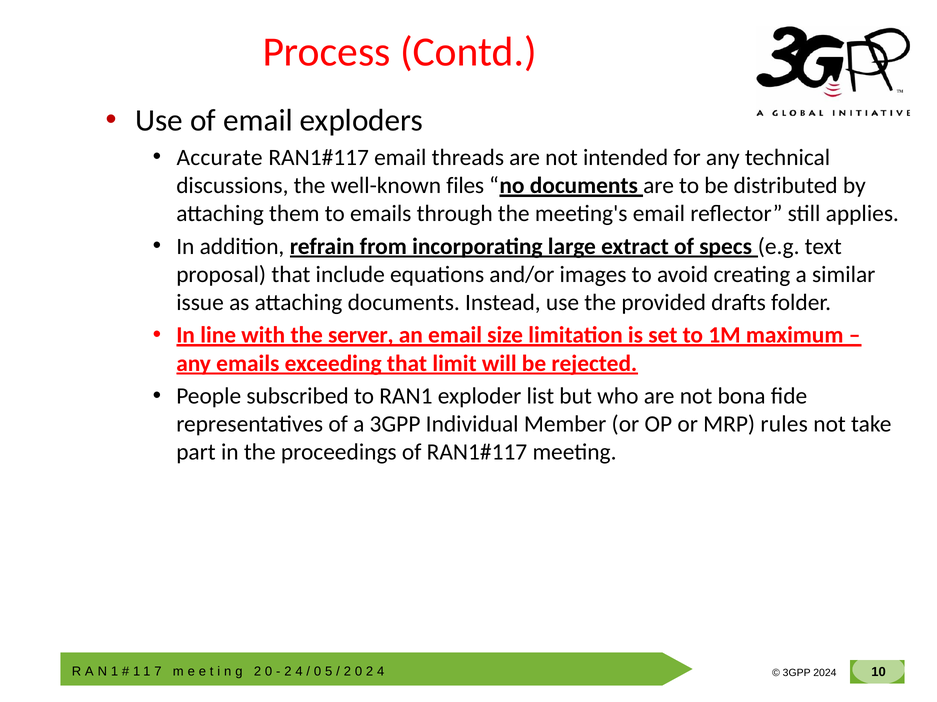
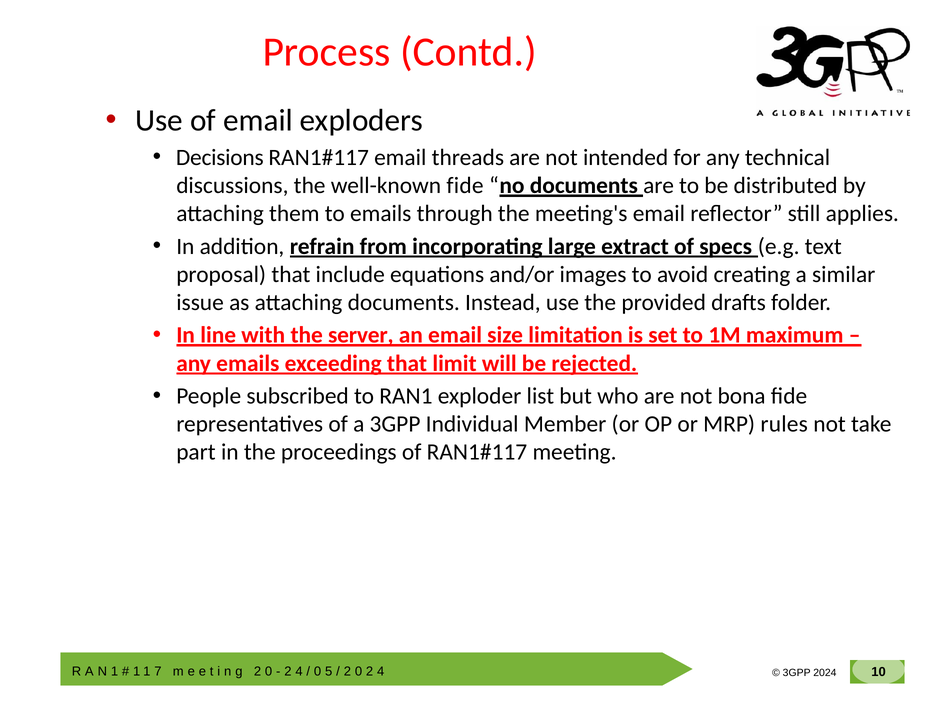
Accurate: Accurate -> Decisions (220, 158)
well-known files: files -> fide (465, 186)
